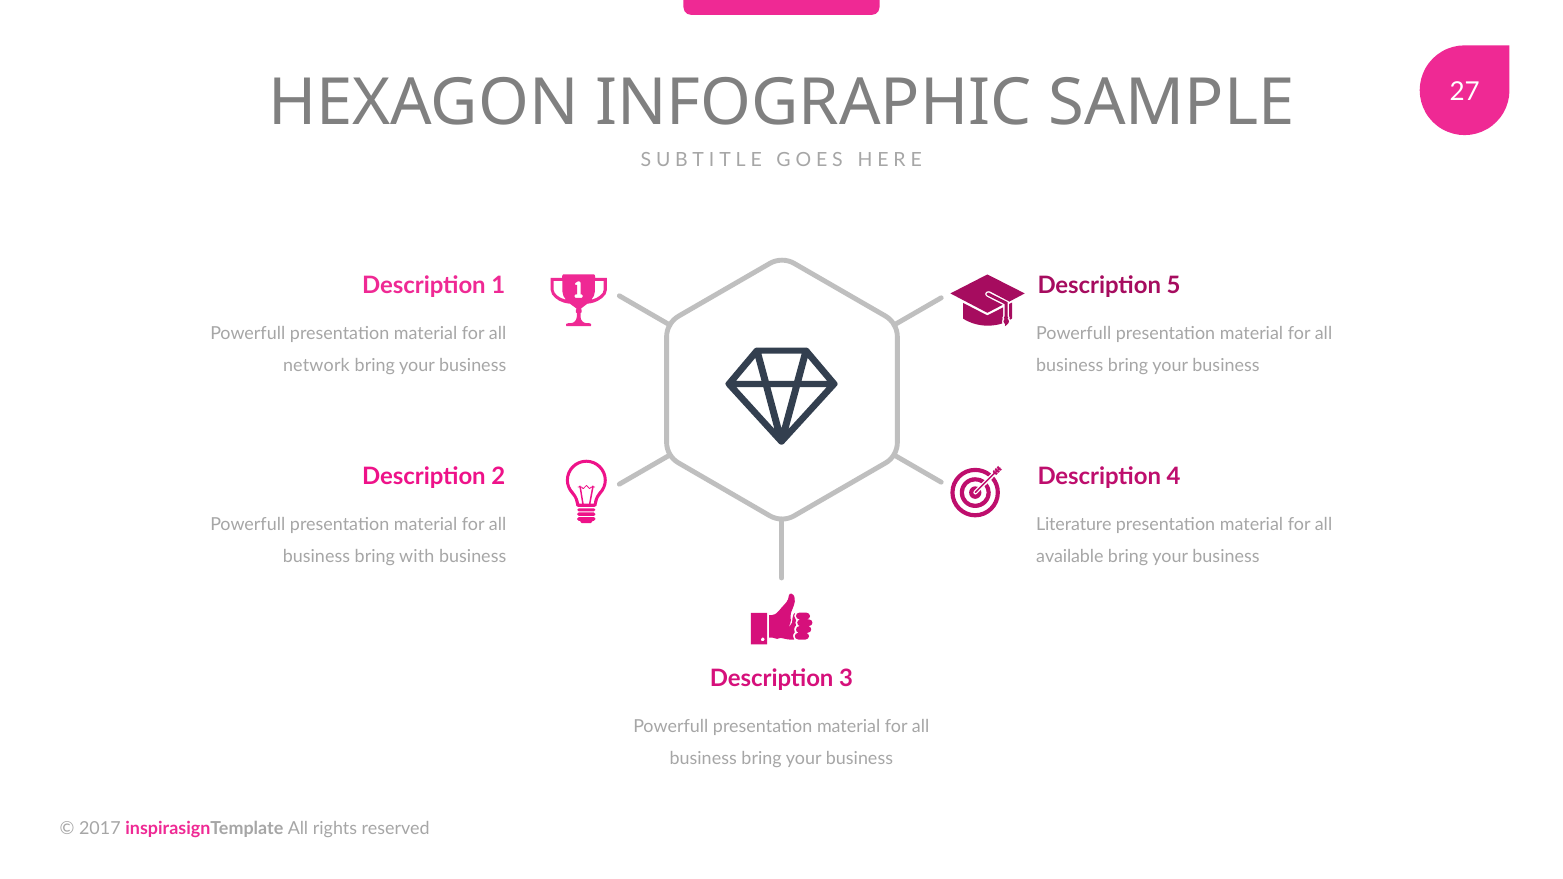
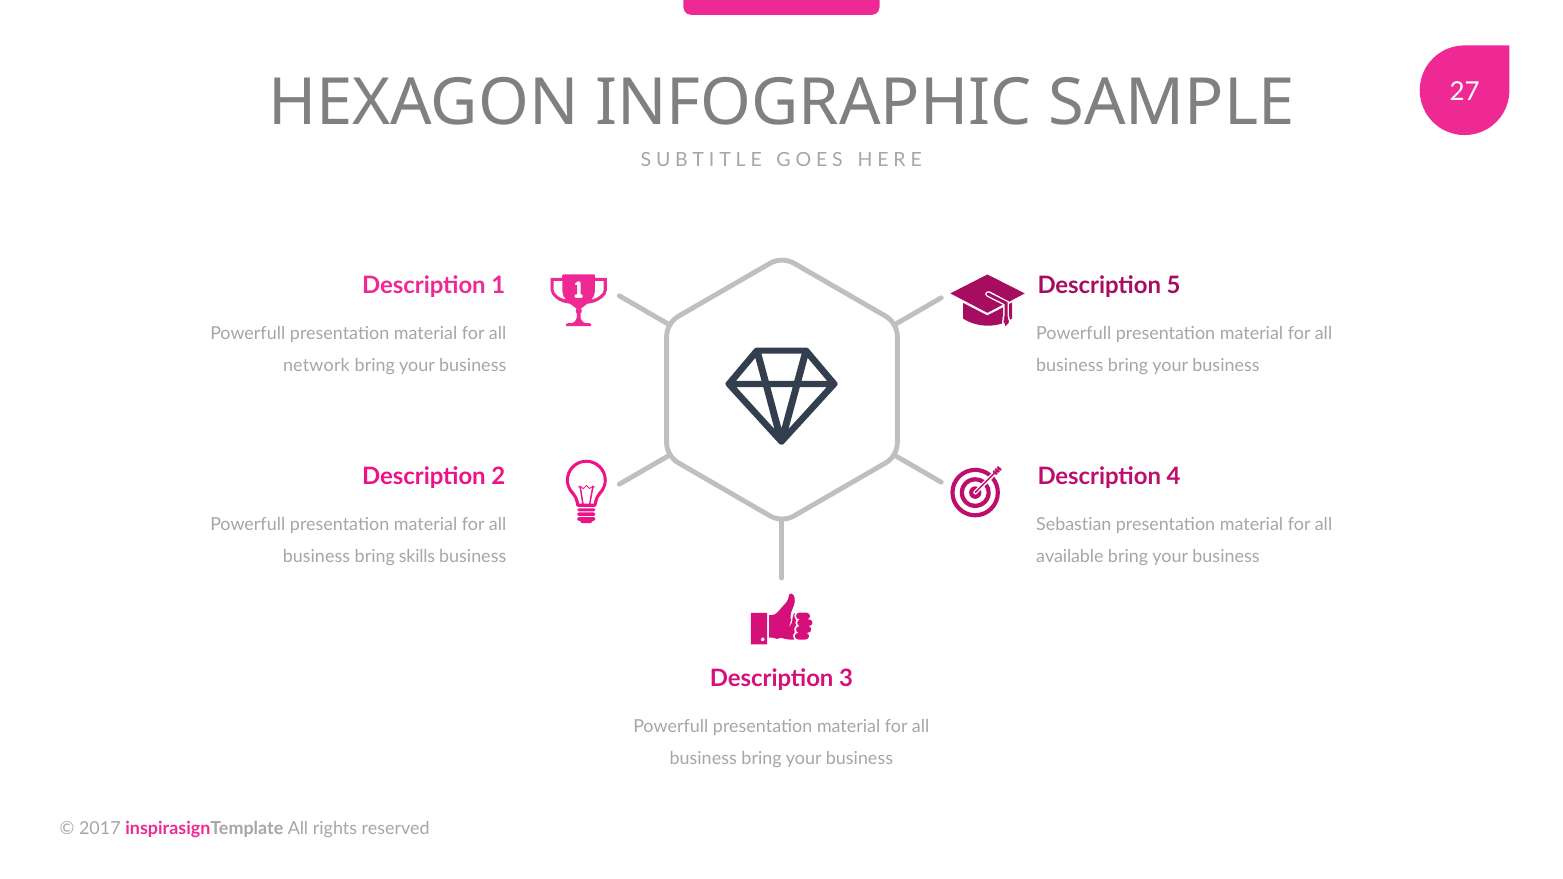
Literature: Literature -> Sebastian (1074, 524)
with: with -> skills (417, 557)
